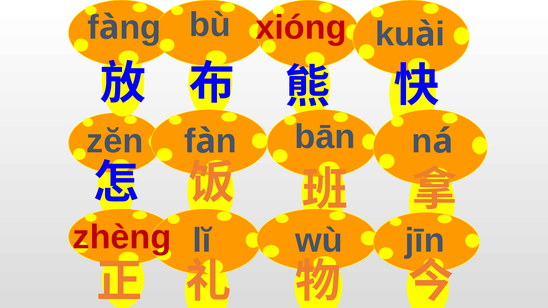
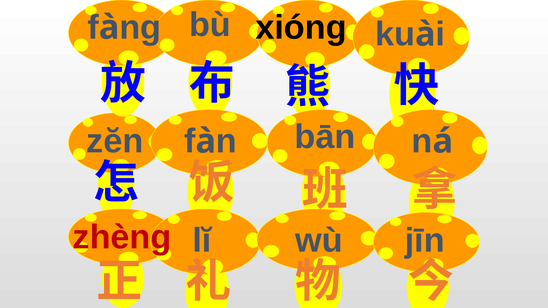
xiónɡ colour: red -> black (301, 28)
